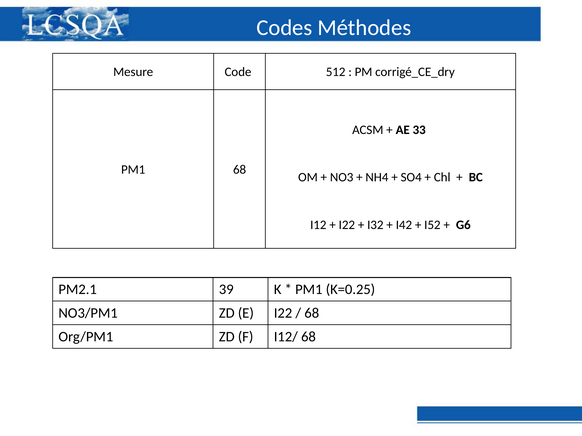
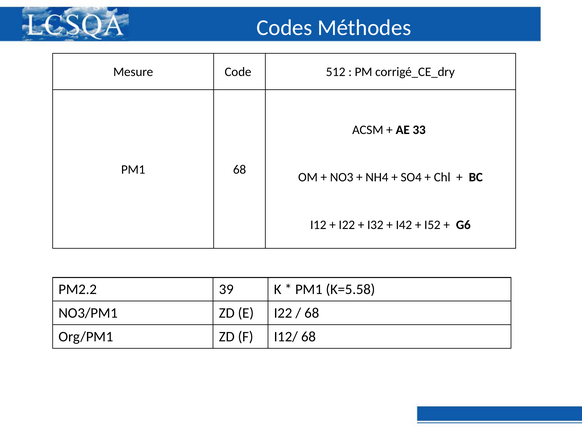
PM2.1: PM2.1 -> PM2.2 (78, 290)
K=0.25: K=0.25 -> K=5.58 (350, 290)
